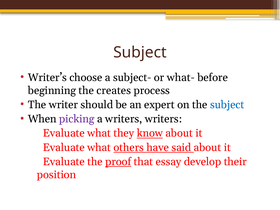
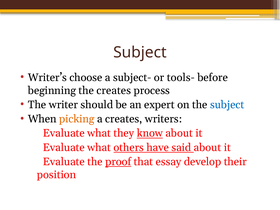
what-: what- -> tools- (181, 78)
picking colour: purple -> orange (77, 119)
a writers: writers -> creates (124, 119)
